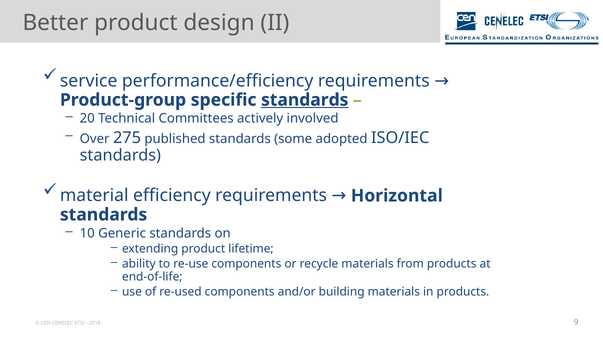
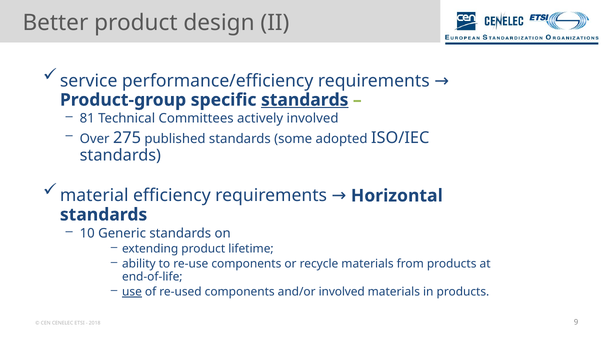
20: 20 -> 81 (87, 119)
use underline: none -> present (132, 292)
and/or building: building -> involved (342, 292)
